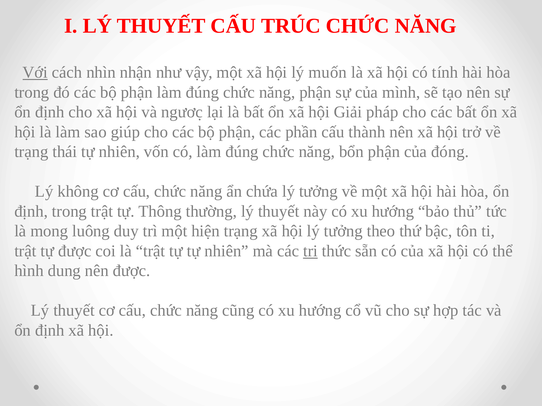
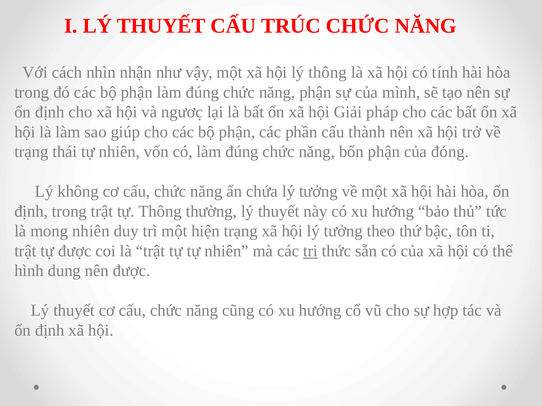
Với underline: present -> none (35, 73)
lý muốn: muốn -> thông (328, 73)
mong luông: luông -> nhiên (91, 231)
